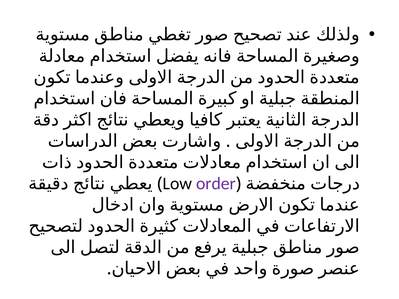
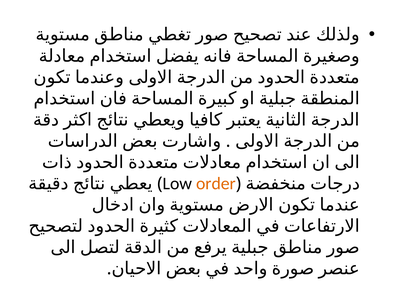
order colour: purple -> orange (216, 184)
